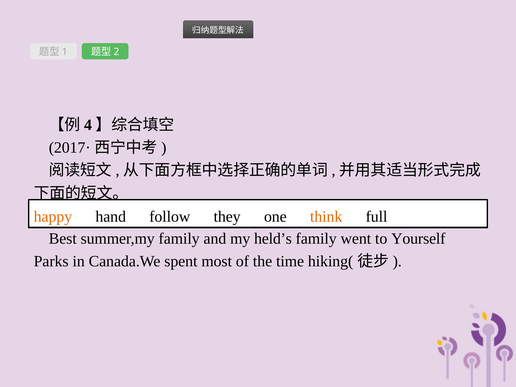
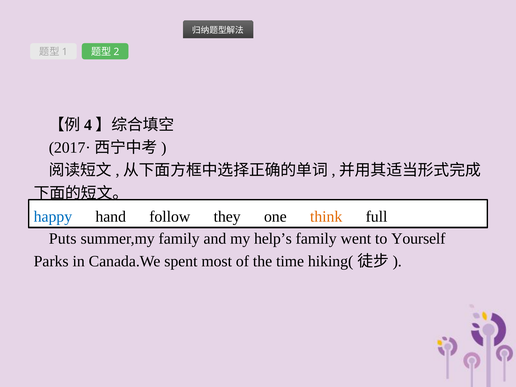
happy colour: orange -> blue (53, 217)
Best: Best -> Puts (63, 239)
held’s: held’s -> help’s (273, 239)
